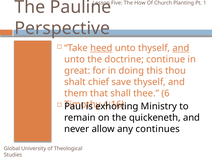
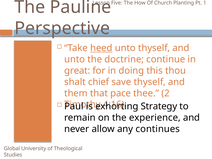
and underline: present -> none (181, 48)
shall: shall -> pace (121, 93)
6: 6 -> 2 (166, 93)
Ministry: Ministry -> Strategy (159, 106)
quickeneth: quickeneth -> experience (155, 118)
